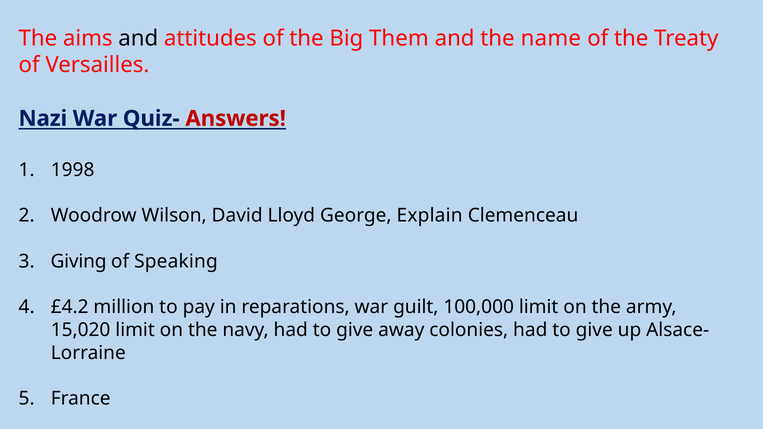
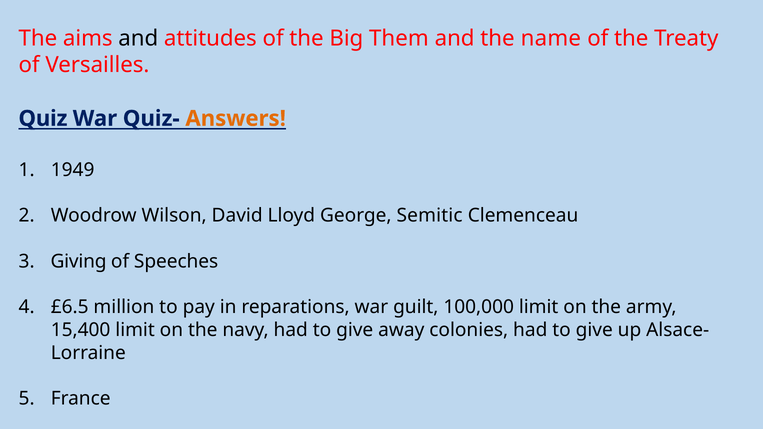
Nazi: Nazi -> Quiz (43, 119)
Answers colour: red -> orange (236, 119)
1998: 1998 -> 1949 (73, 170)
Explain: Explain -> Semitic (430, 216)
Speaking: Speaking -> Speeches (176, 261)
£4.2: £4.2 -> £6.5 (70, 307)
15,020: 15,020 -> 15,400 (81, 330)
